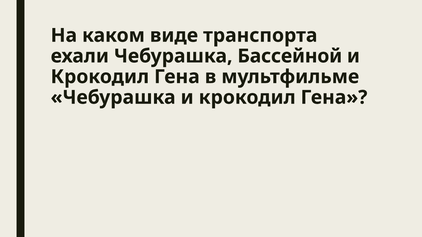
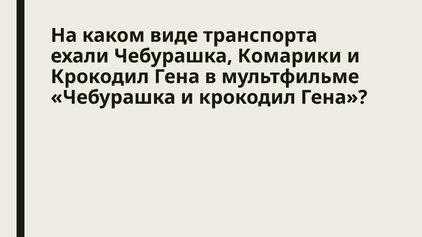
Бассейной: Бассейной -> Комарики (290, 56)
